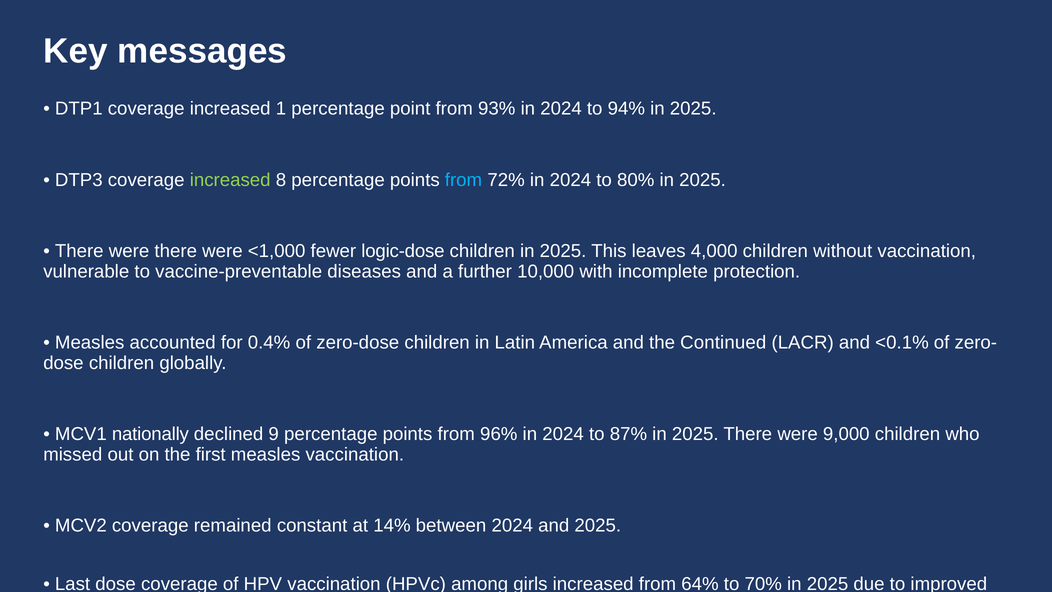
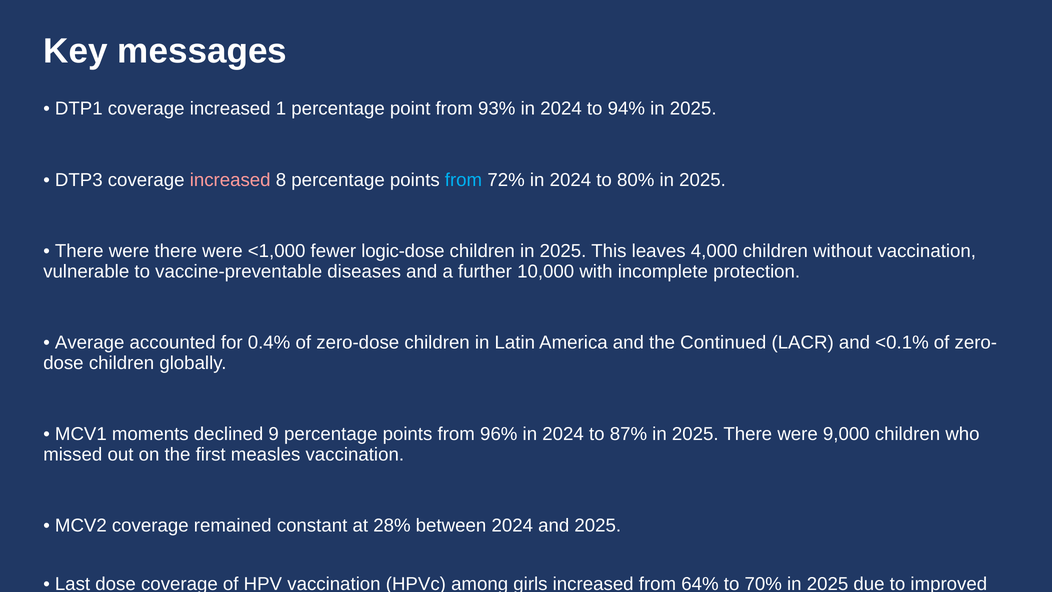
increased colour: light green -> pink (230, 180)
Measles: Measles -> Average (90, 343)
nationally: nationally -> moments (150, 434)
14%: 14% -> 28% (392, 525)
